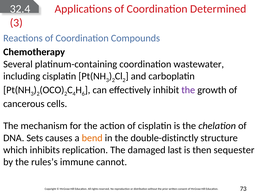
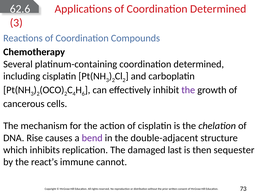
32.4: 32.4 -> 62.6 (20, 9)
platinum-containing coordination wastewater: wastewater -> determined (199, 64)
Sets: Sets -> Rise (35, 138)
bend colour: orange -> purple (92, 138)
double-distinctly: double-distinctly -> double-adjacent (164, 138)
rules’s: rules’s -> react’s (44, 162)
